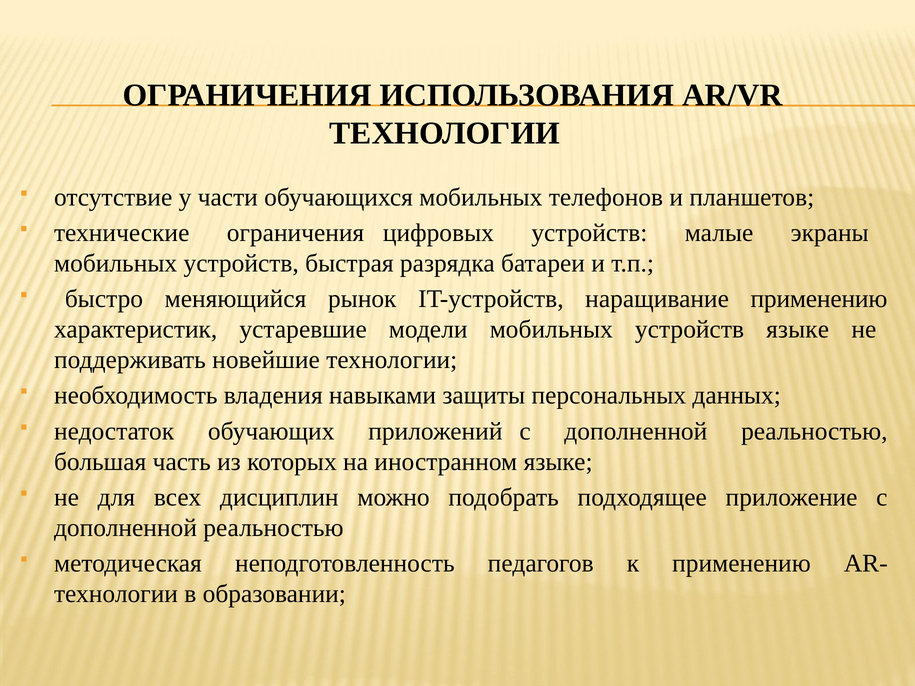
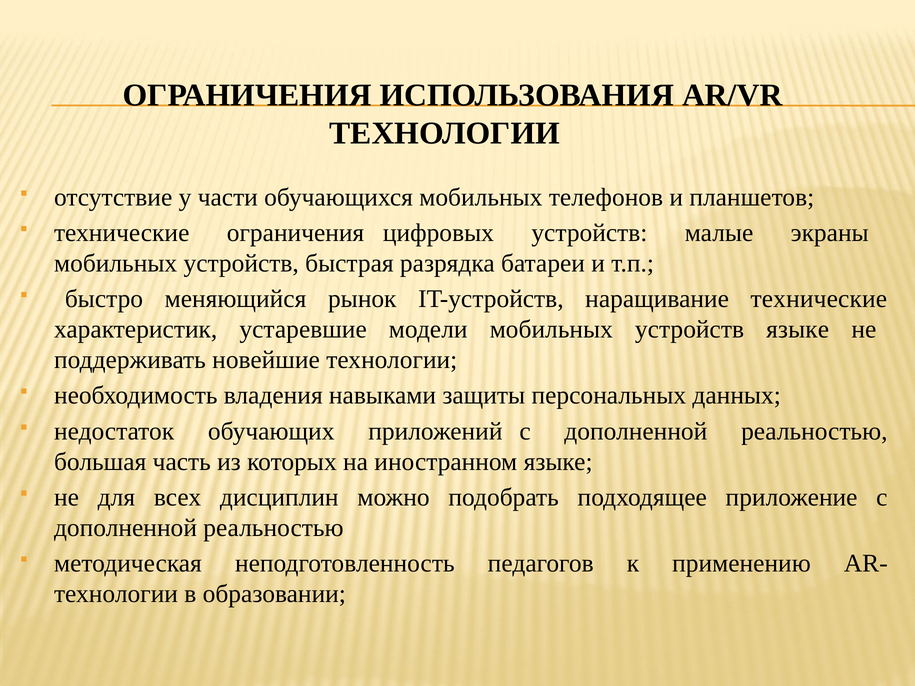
наращивание применению: применению -> технические (819, 299)
